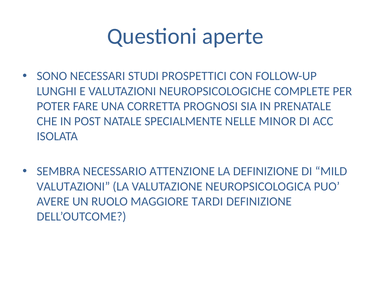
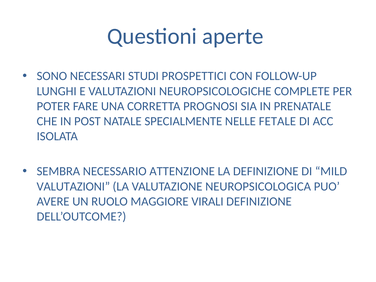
MINOR: MINOR -> FETALE (277, 121)
TARDI: TARDI -> VIRALI (207, 201)
